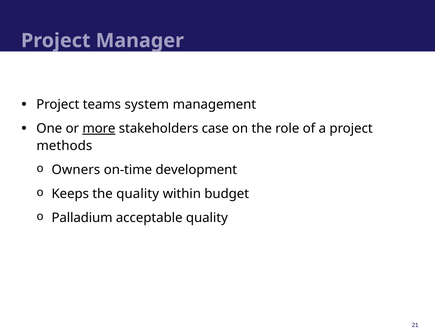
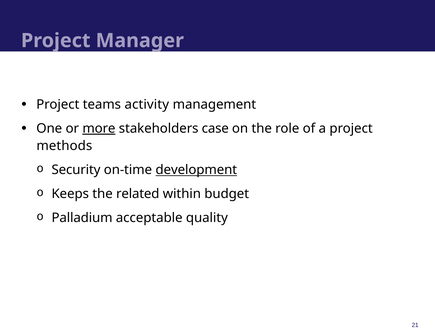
system: system -> activity (147, 105)
Owners: Owners -> Security (76, 170)
development underline: none -> present (196, 170)
the quality: quality -> related (138, 194)
